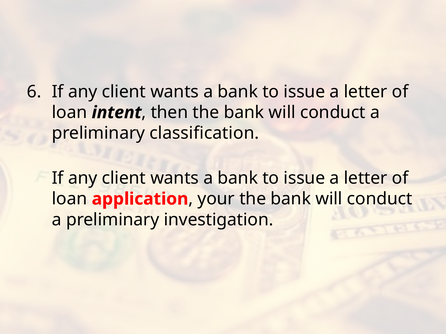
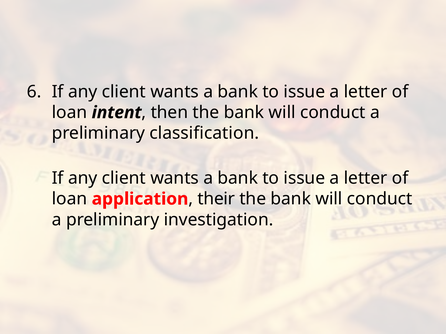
your: your -> their (216, 199)
